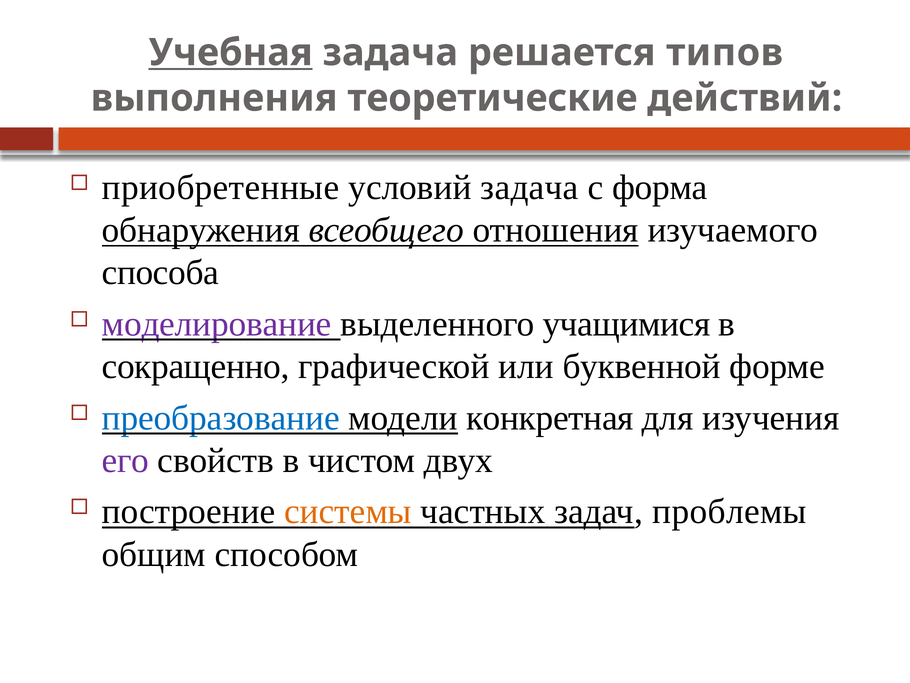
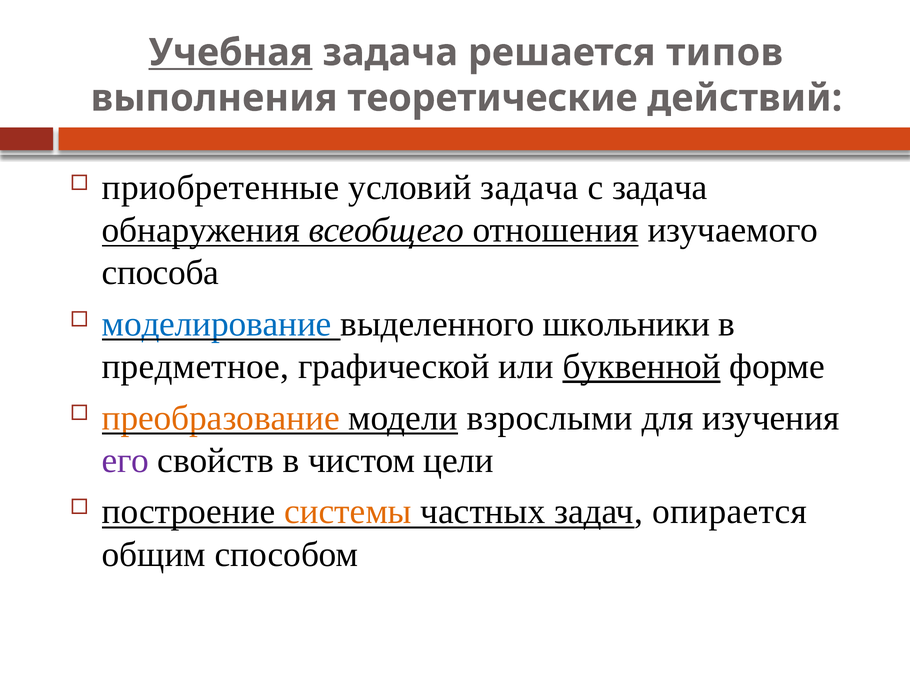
с форма: форма -> задача (660, 187)
моделирование colour: purple -> blue (217, 324)
учащимися: учащимися -> школьники (627, 324)
сокращенно: сокращенно -> предметное (195, 366)
буквенной underline: none -> present (642, 366)
преобразование colour: blue -> orange (221, 418)
конкретная: конкретная -> взрослыми (550, 418)
двух: двух -> цели (459, 460)
проблемы: проблемы -> опирается (729, 511)
